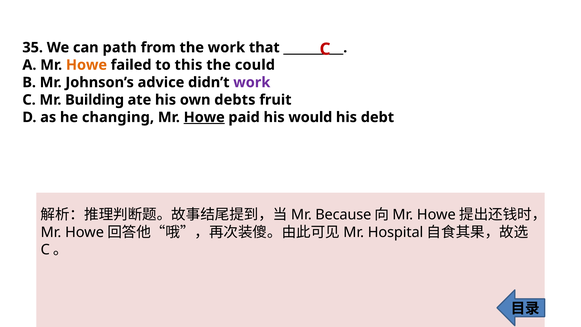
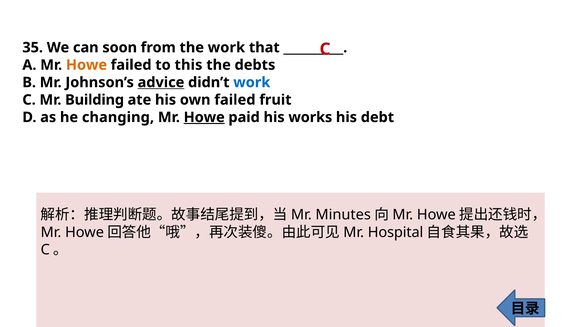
path: path -> soon (120, 47)
could: could -> debts (255, 65)
advice underline: none -> present (161, 82)
work colour: purple -> blue (252, 82)
own debts: debts -> failed (235, 100)
would: would -> works (310, 117)
Because: Because -> Minutes (343, 215)
